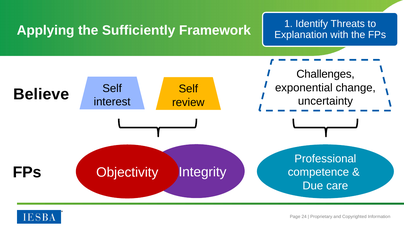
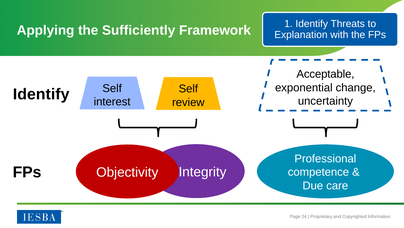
Challenges: Challenges -> Acceptable (325, 74)
Believe: Believe -> Identify (41, 94)
